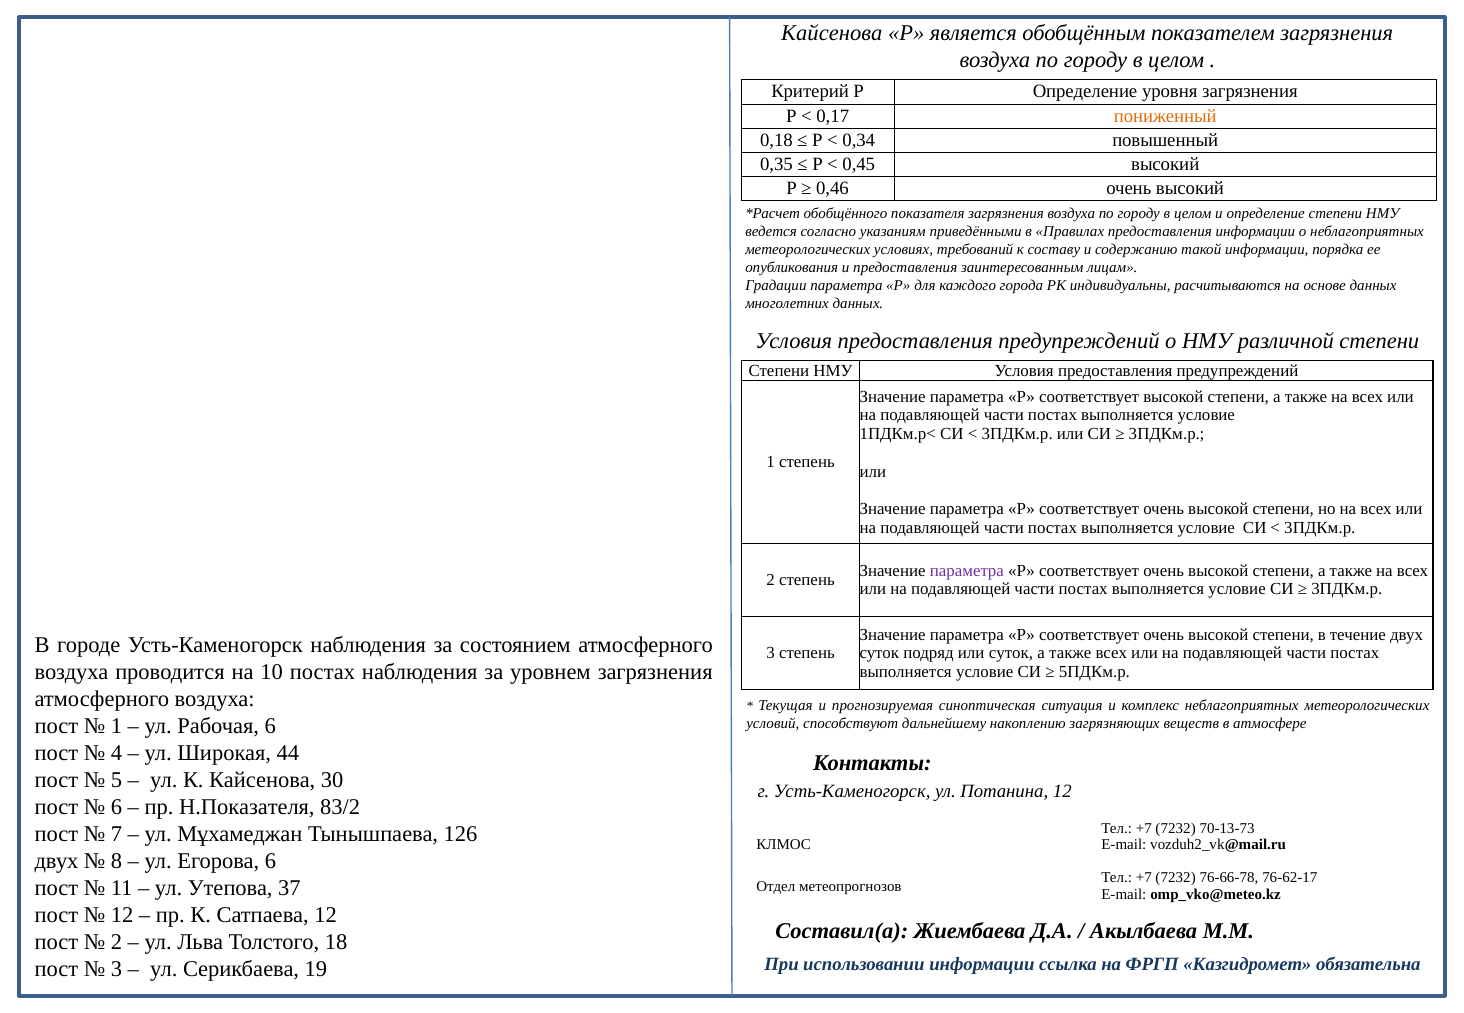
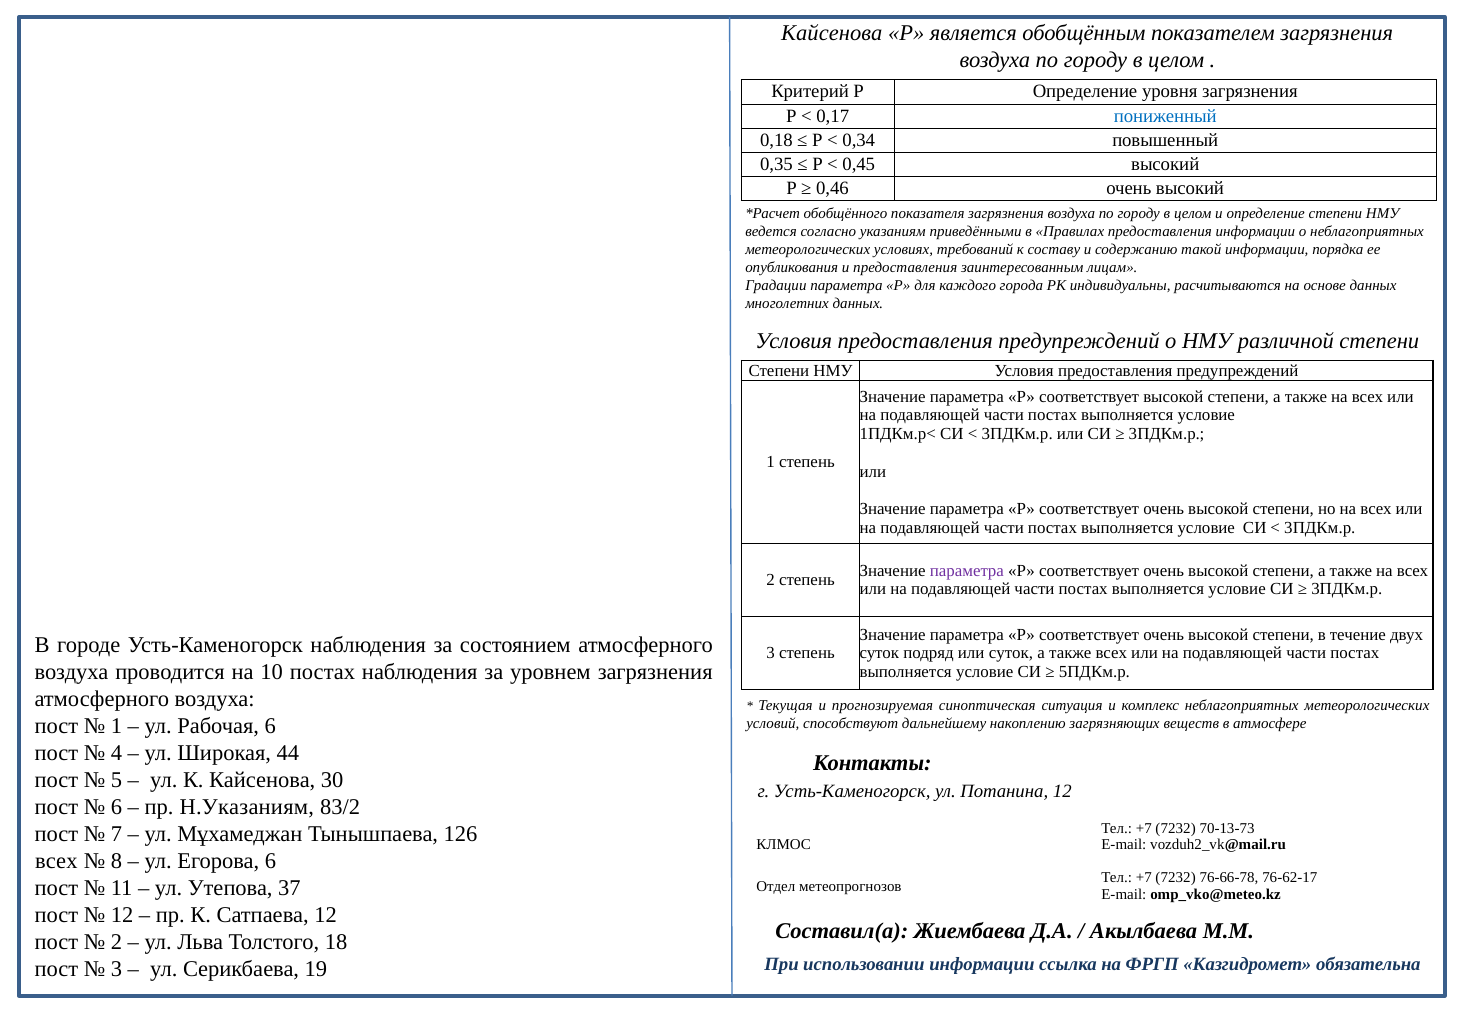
пониженный colour: orange -> blue (1165, 116)
Н.Показателя: Н.Показателя -> Н.Указаниям (247, 808)
двух: двух -> всех (56, 862)
